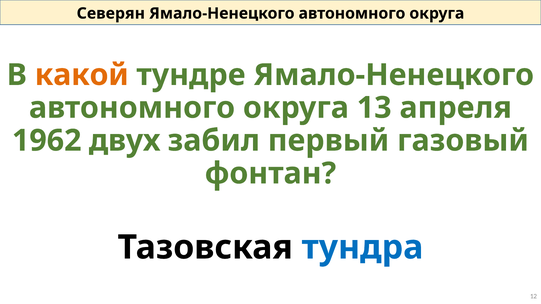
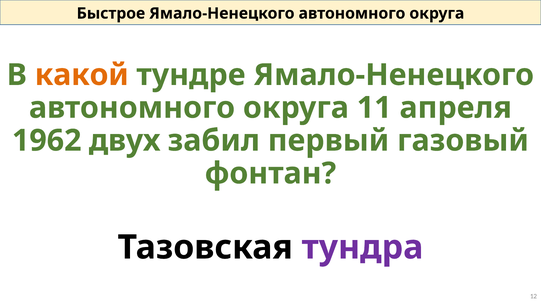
Северян: Северян -> Быстрое (111, 13)
13: 13 -> 11 (374, 108)
тундра colour: blue -> purple (362, 248)
